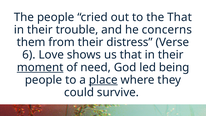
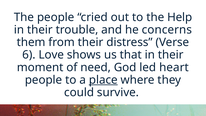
the That: That -> Help (180, 17)
moment underline: present -> none (40, 67)
being: being -> heart (174, 67)
